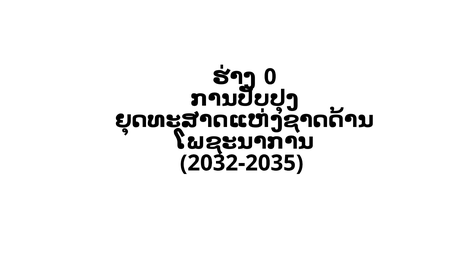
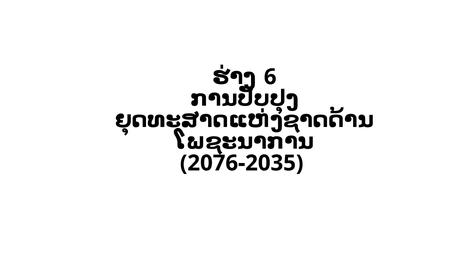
0: 0 -> 6 (270, 77)
2032-2035: 2032-2035 -> 2076-2035 (242, 163)
